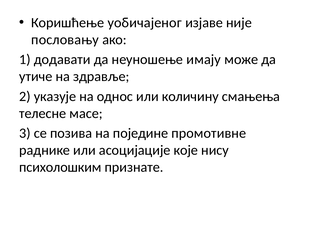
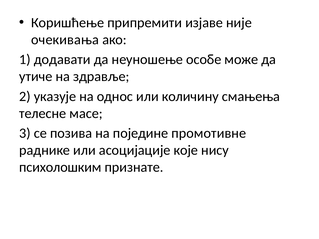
уобичајеног: уобичајеног -> припремити (145, 23)
пословању: пословању -> очекивања (65, 40)
имају: имају -> особе (204, 60)
